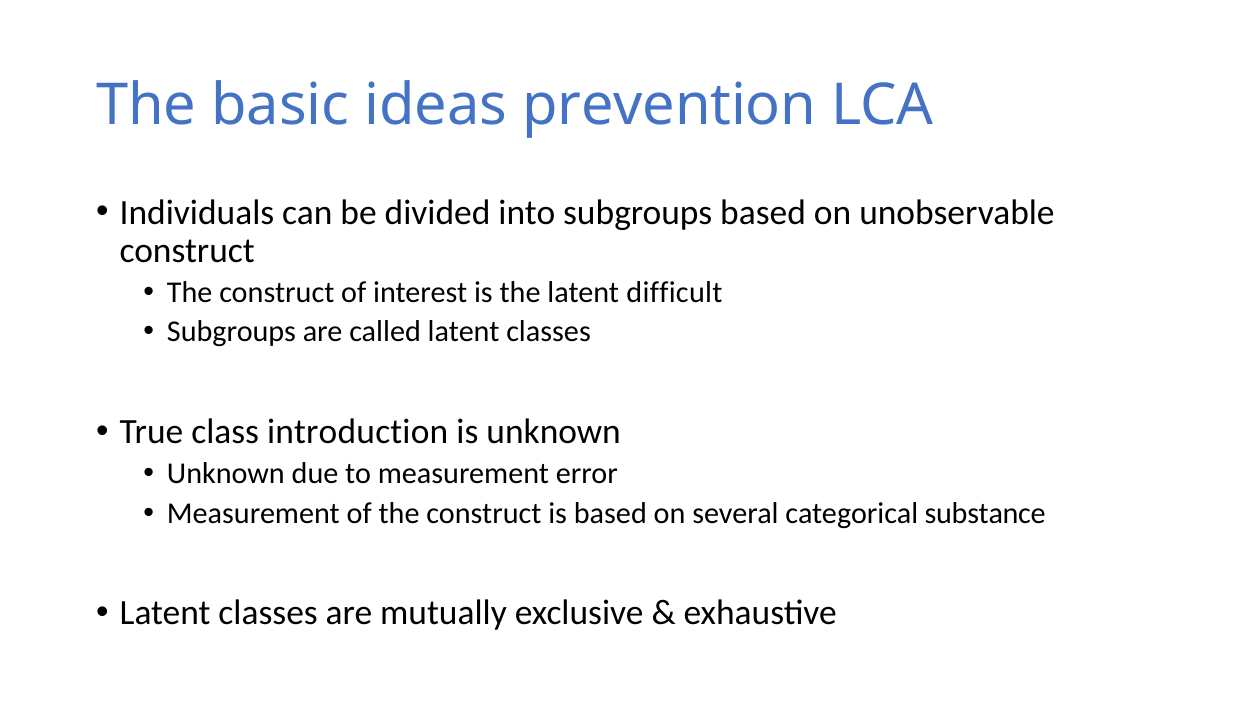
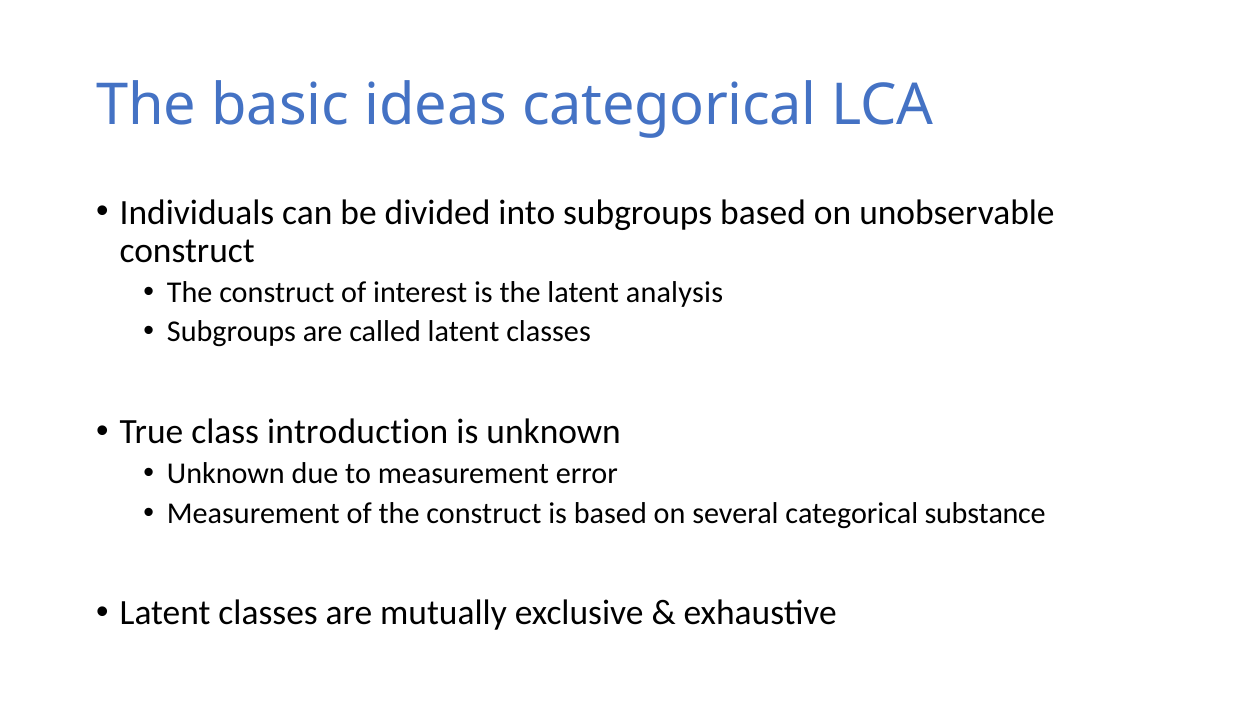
ideas prevention: prevention -> categorical (669, 106)
difficult: difficult -> analysis (674, 293)
